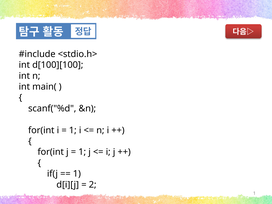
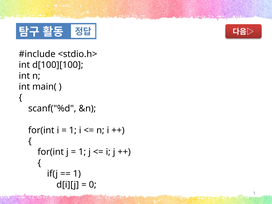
2: 2 -> 0 (93, 185)
